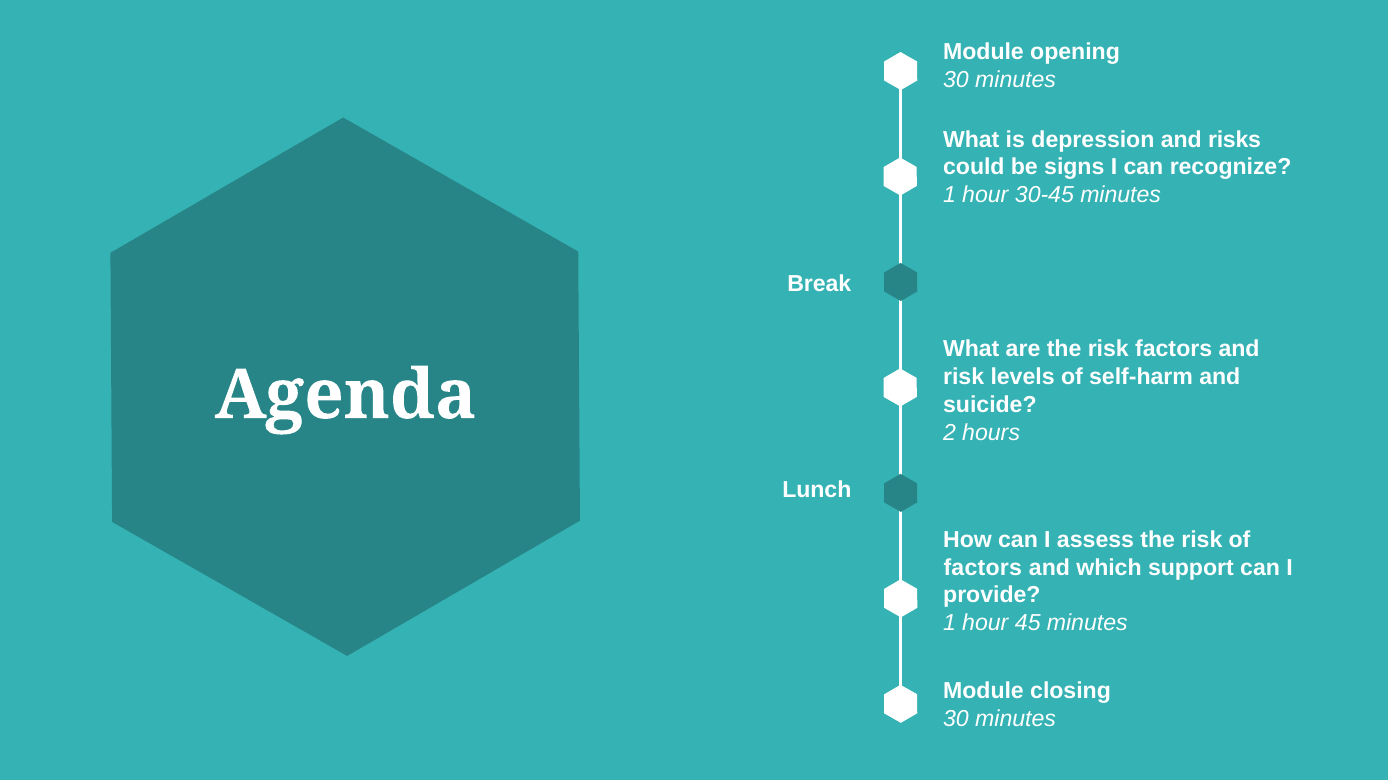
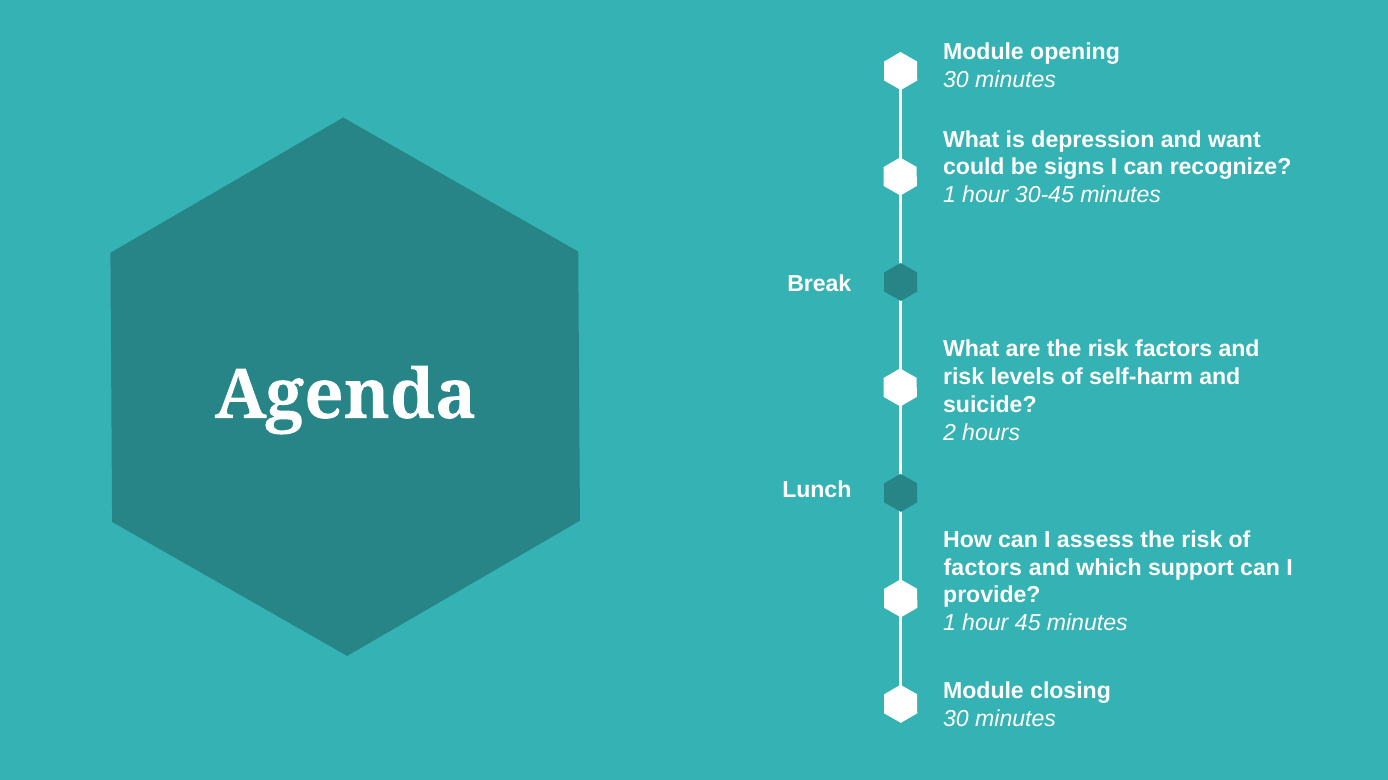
risks: risks -> want (1234, 140)
